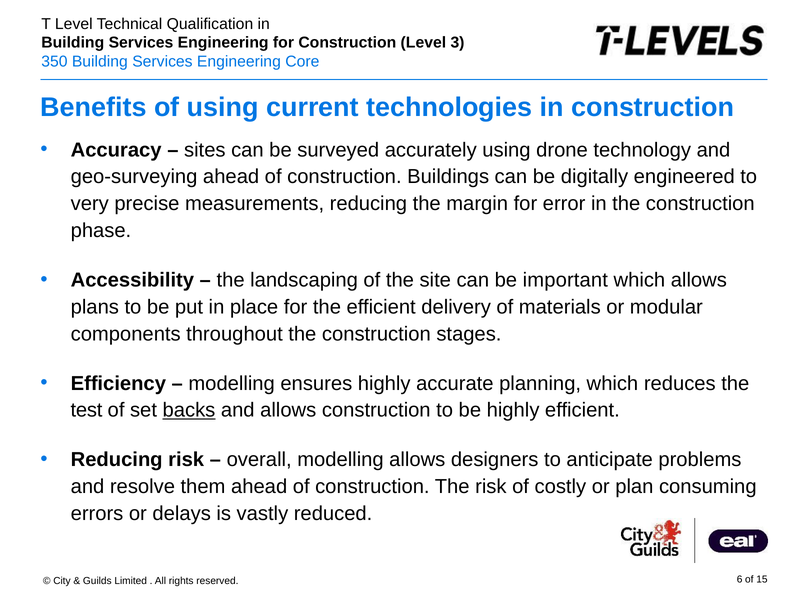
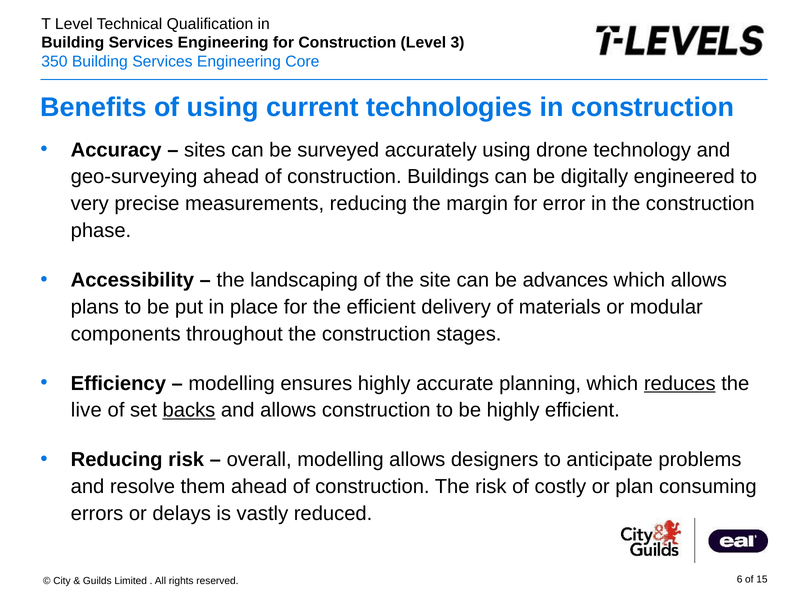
important: important -> advances (565, 280)
reduces underline: none -> present (680, 383)
test: test -> live (86, 410)
